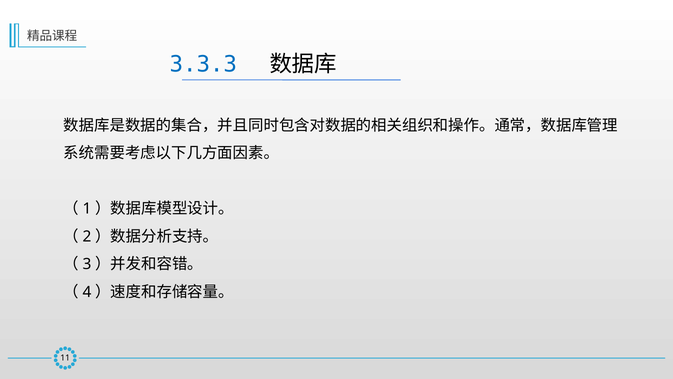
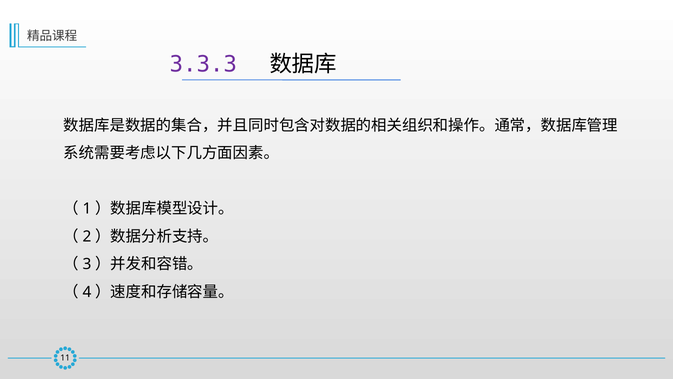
3.3.3 colour: blue -> purple (203, 64)
